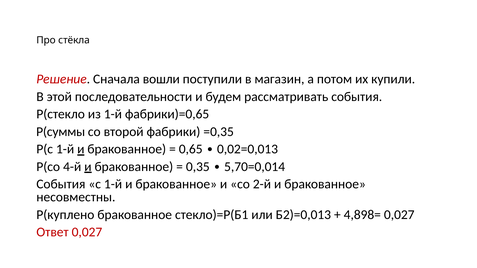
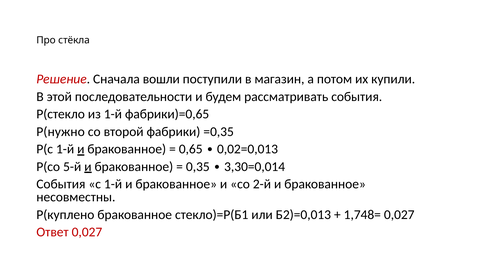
Р(суммы: Р(суммы -> Р(нужно (61, 132)
4-й: 4-й -> 5-й (72, 167)
5,70=0,014: 5,70=0,014 -> 3,30=0,014 (255, 167)
4,898=: 4,898= -> 1,748= (362, 215)
